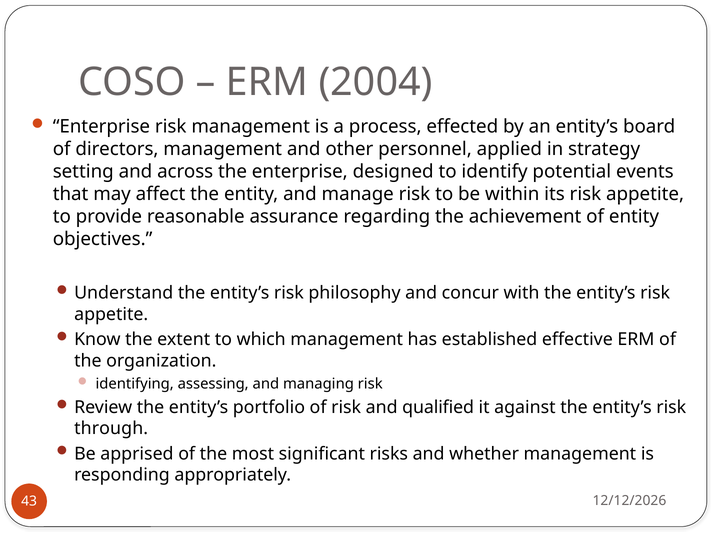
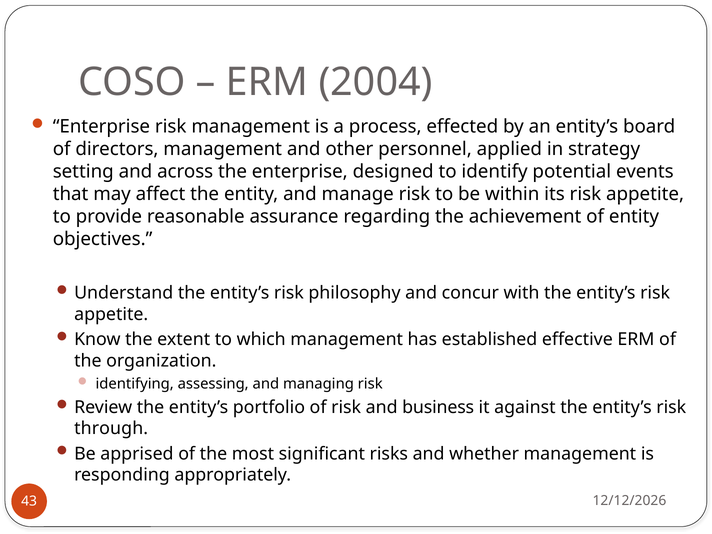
qualified: qualified -> business (438, 407)
